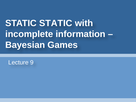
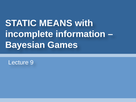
STATIC STATIC: STATIC -> MEANS (56, 23)
